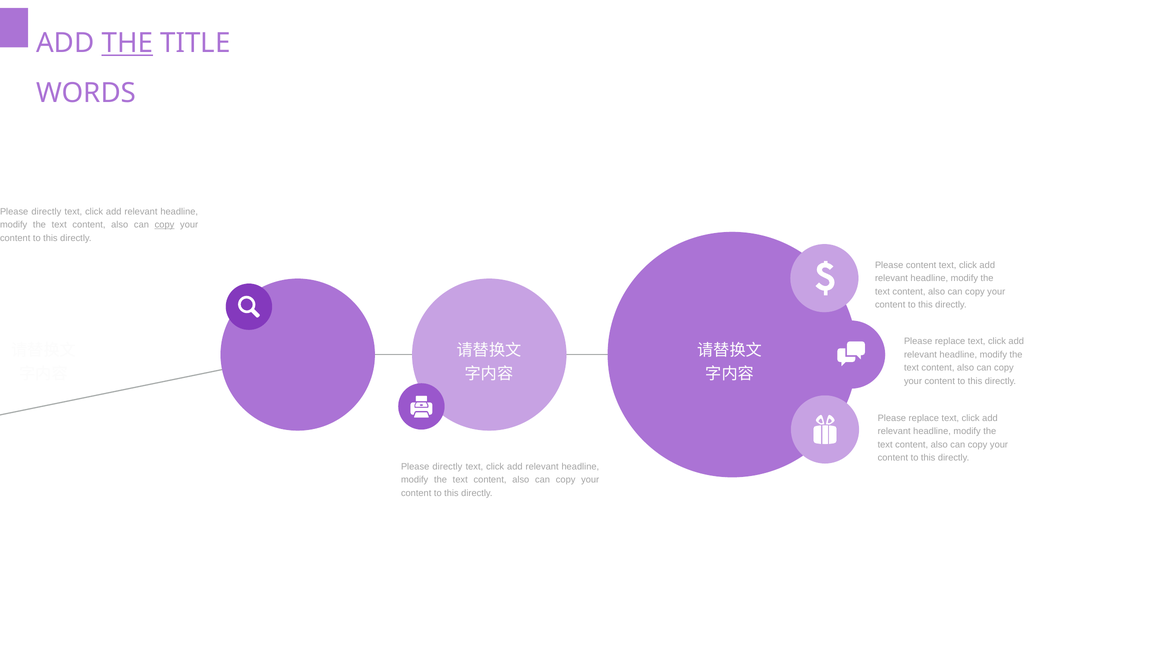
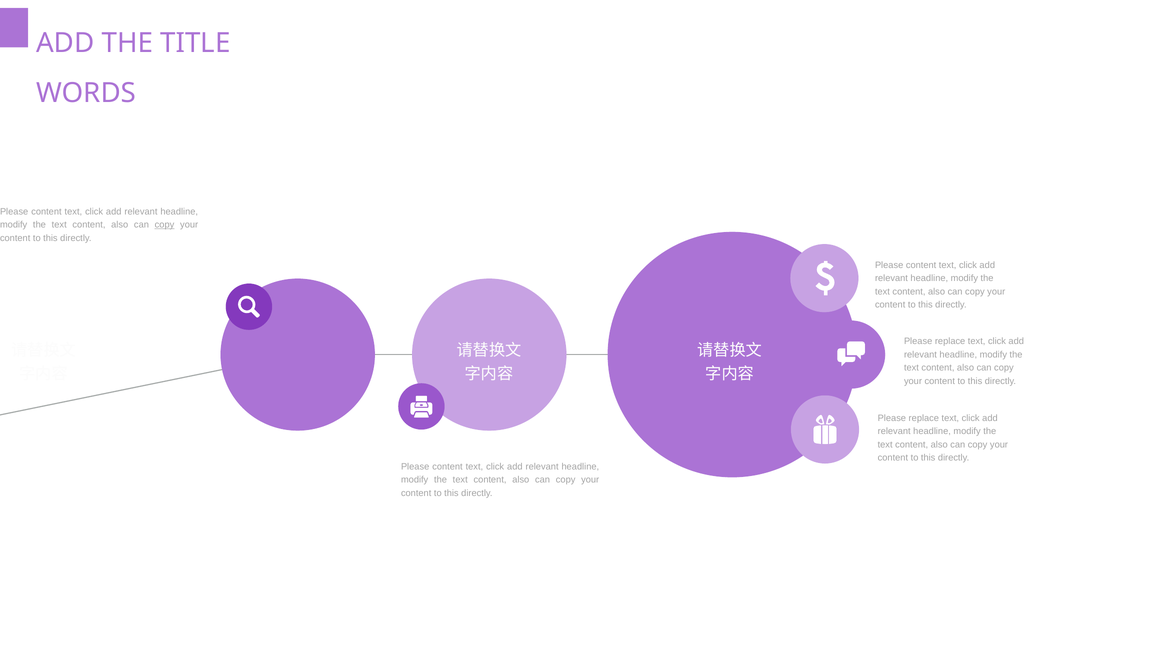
THE underline: present -> none (127, 43)
directly: directly -> content (46, 212)
directly: directly -> content (447, 467)
